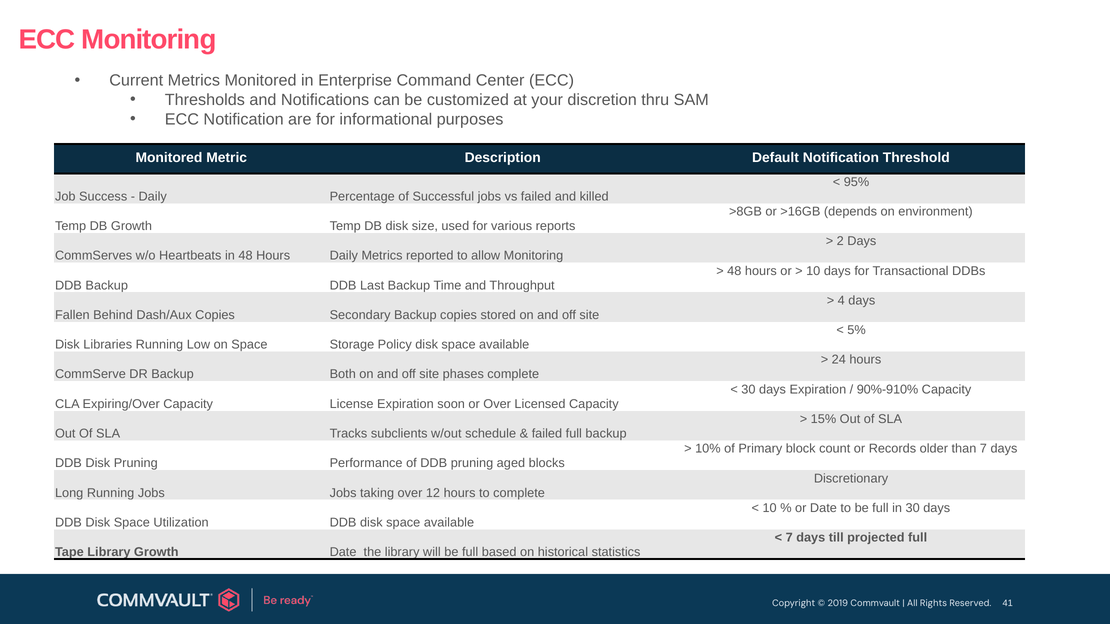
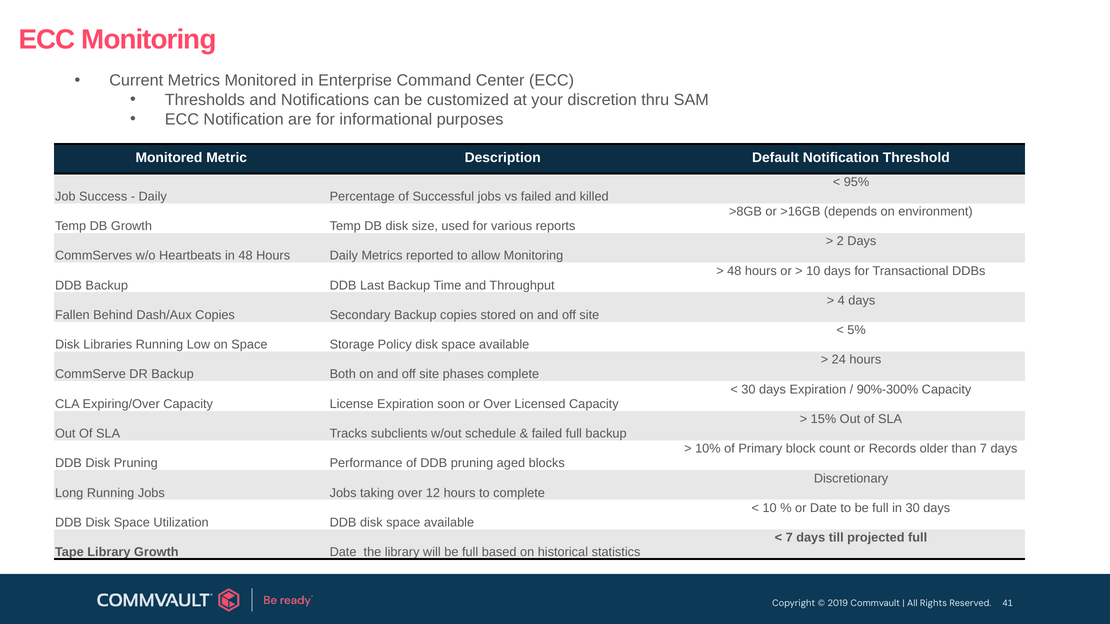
90%-910%: 90%-910% -> 90%-300% (888, 390)
